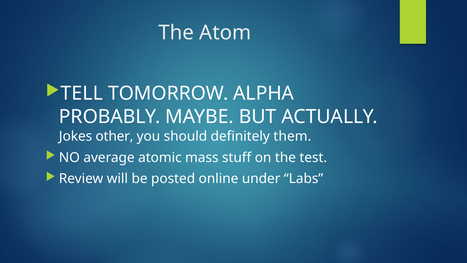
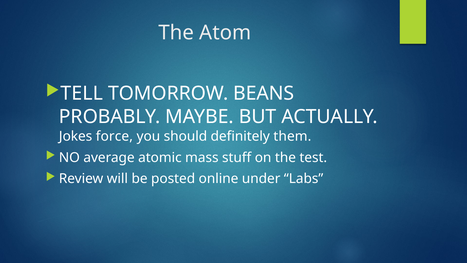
ALPHA: ALPHA -> BEANS (264, 93)
other: other -> force (114, 136)
